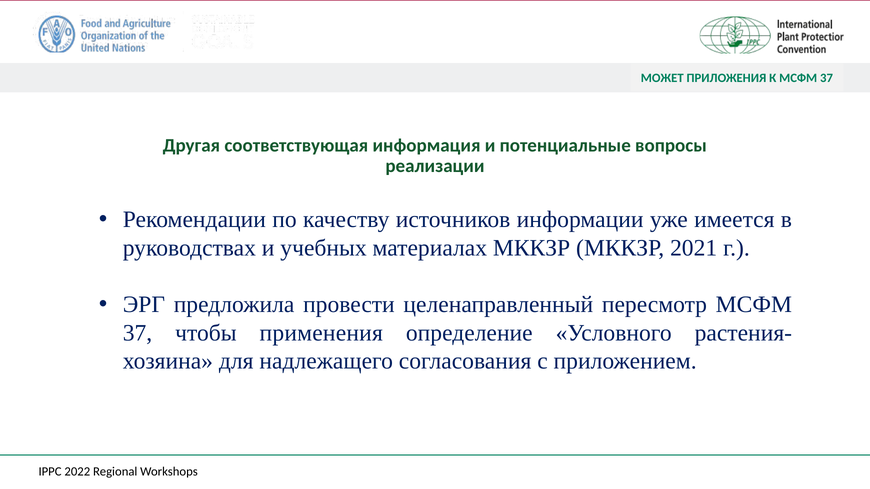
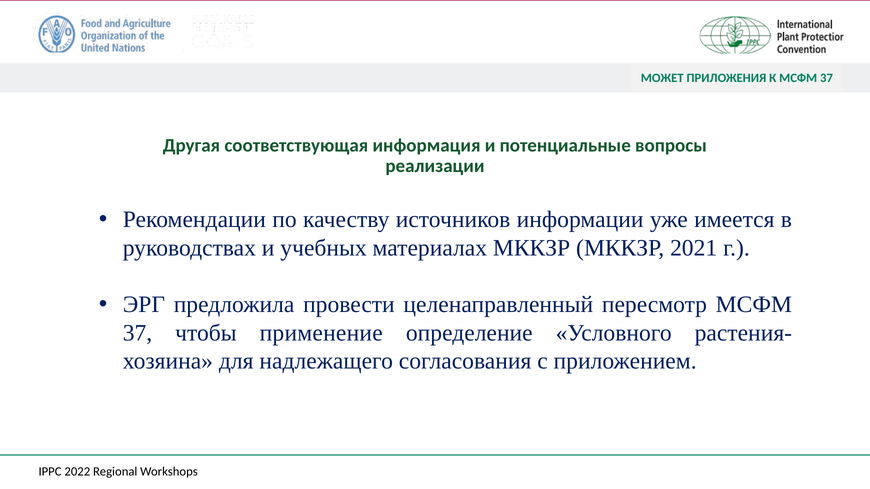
применения: применения -> применение (321, 333)
